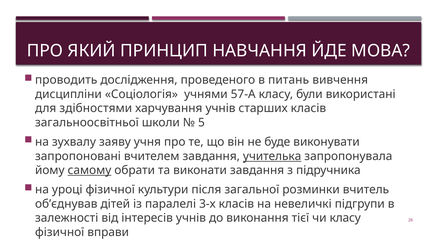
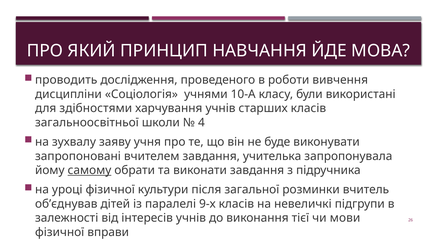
питань: питань -> роботи (289, 80)
57-А: 57-А -> 10-А (243, 94)
5: 5 -> 4 (201, 122)
учителька underline: present -> none (272, 156)
3-х: 3-х -> 9-х (207, 204)
чи класу: класу -> мови (345, 218)
